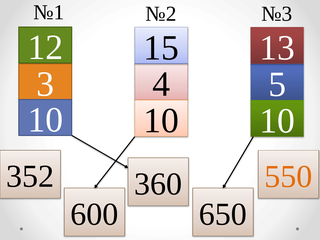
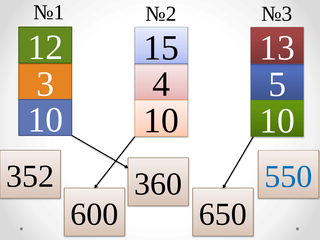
550 colour: orange -> blue (288, 177)
